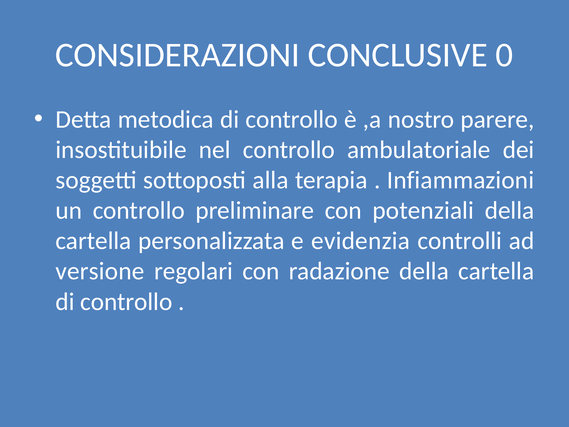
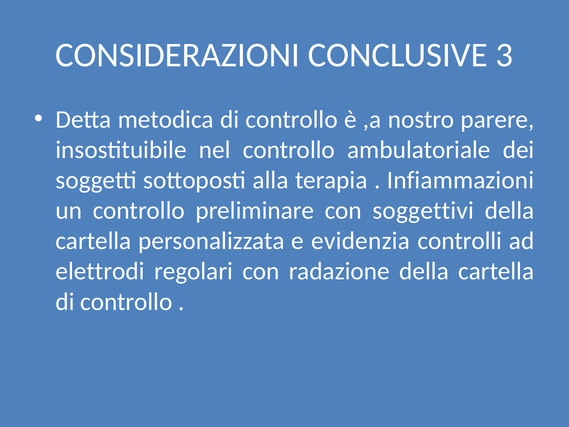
0: 0 -> 3 (504, 55)
potenziali: potenziali -> soggettivi (423, 210)
versione: versione -> elettrodi (100, 271)
